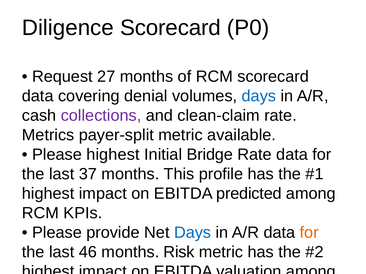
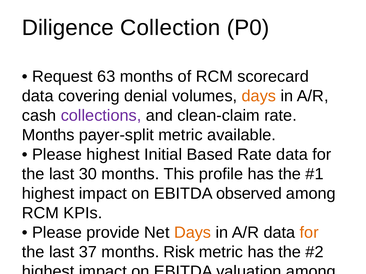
Diligence Scorecard: Scorecard -> Collection (170, 28)
27: 27 -> 63 (106, 77)
days colour: blue -> orange (259, 96)
Metrics: Metrics -> Months (48, 135)
Bridge: Bridge -> Based (210, 155)
37: 37 -> 30 (88, 174)
predicted: predicted -> observed (249, 194)
Days colour: blue -> orange (193, 233)
46: 46 -> 37 (88, 252)
